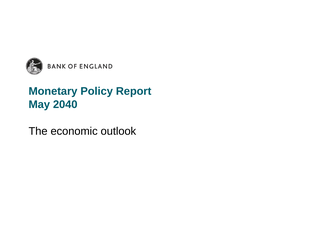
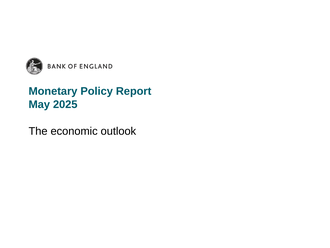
2040: 2040 -> 2025 (65, 104)
